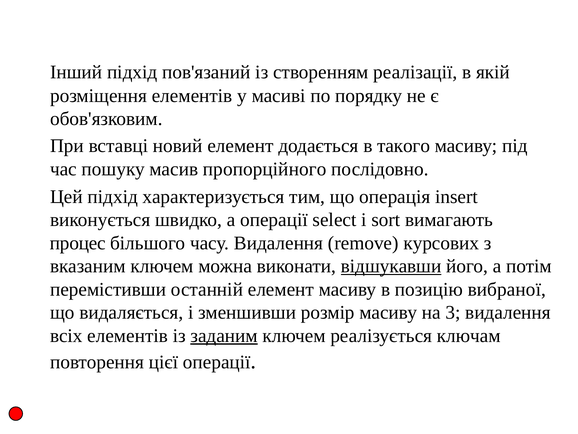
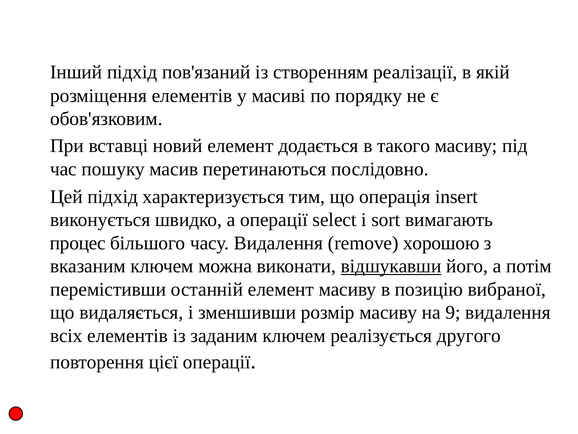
пропорційного: пропорційного -> перетинаються (265, 169)
курсових: курсових -> хорошою (441, 243)
3: 3 -> 9 (453, 312)
заданим underline: present -> none (224, 335)
ключам: ключам -> другого (469, 335)
